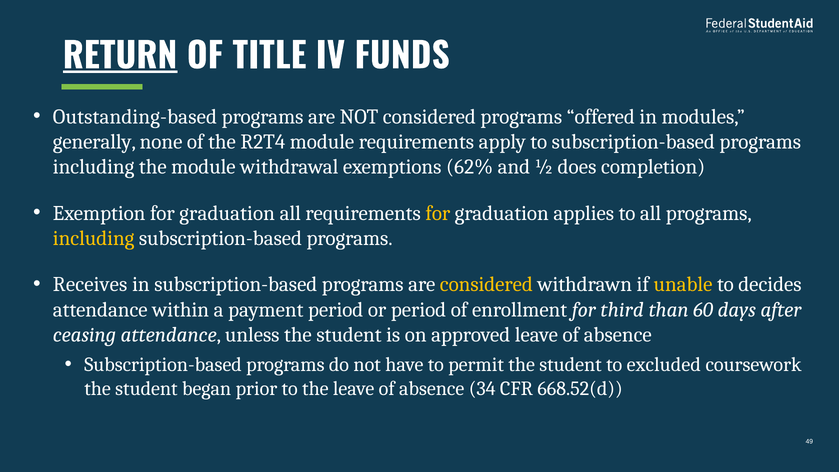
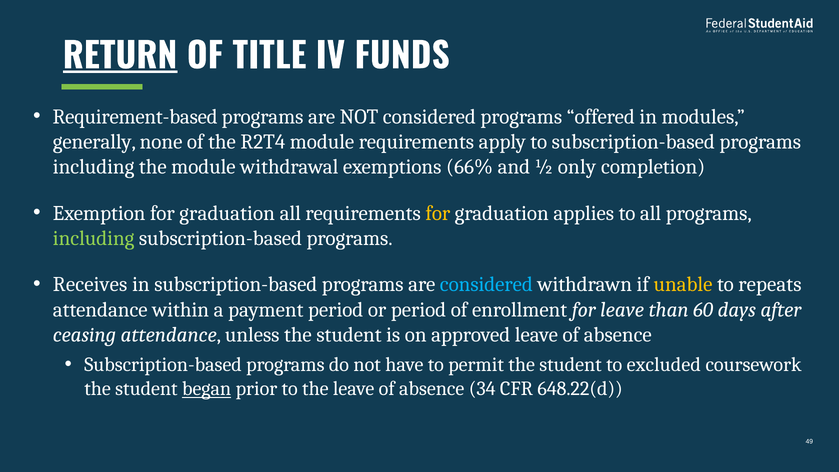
Outstanding-based: Outstanding-based -> Requirement-based (135, 117)
62%: 62% -> 66% (469, 167)
does: does -> only (577, 167)
including colour: yellow -> light green (94, 238)
considered colour: yellow -> light blue (486, 284)
decides: decides -> repeats (770, 284)
for third: third -> leave (622, 310)
began underline: none -> present (207, 389)
668.52(d: 668.52(d -> 648.22(d (580, 389)
